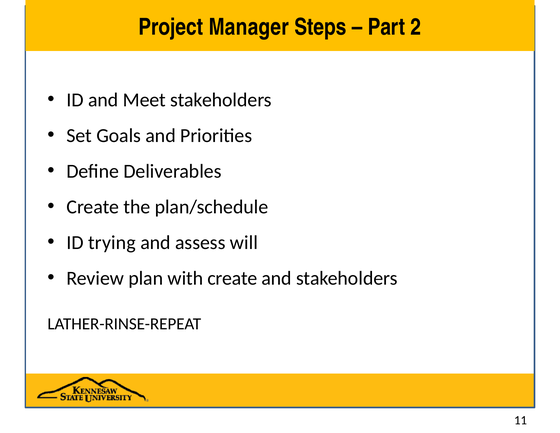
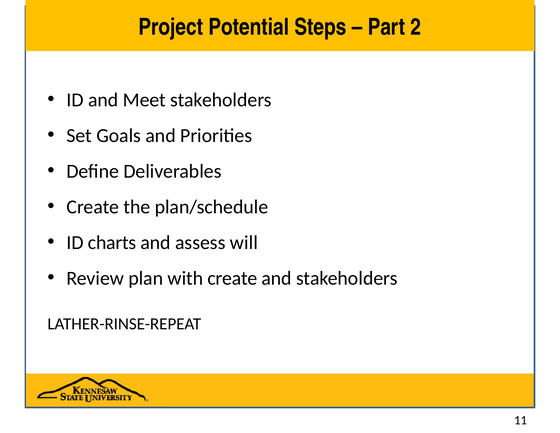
Manager: Manager -> Potential (249, 27)
trying: trying -> charts (112, 242)
